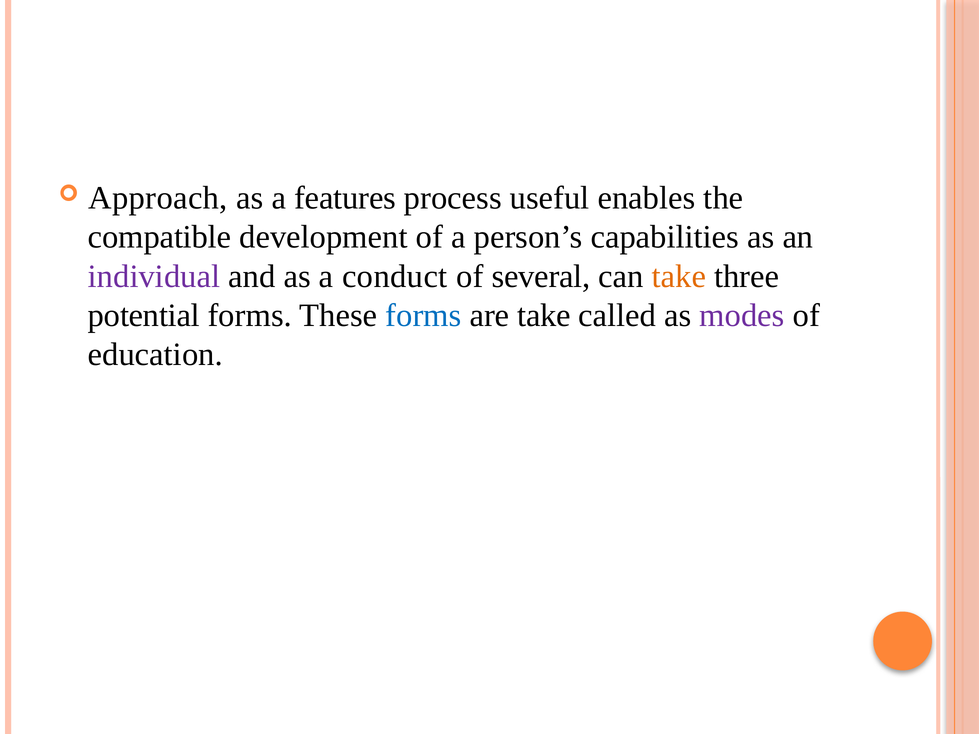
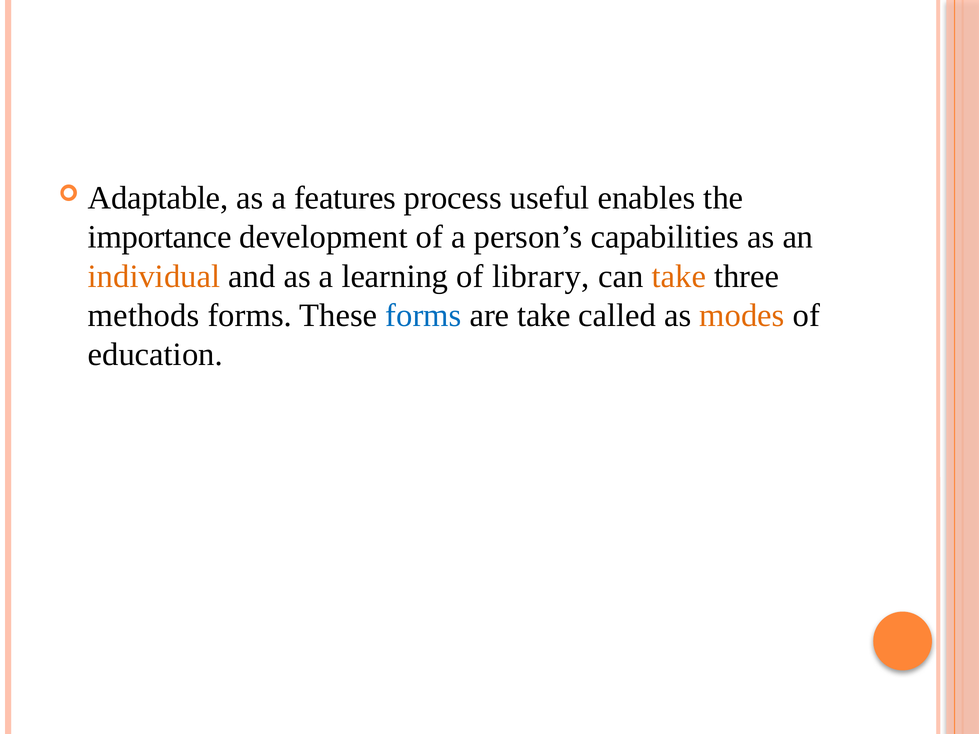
Approach: Approach -> Adaptable (158, 198)
compatible: compatible -> importance (160, 237)
individual colour: purple -> orange (154, 276)
conduct: conduct -> learning (395, 276)
several: several -> library (541, 276)
potential: potential -> methods (144, 315)
modes colour: purple -> orange (742, 315)
